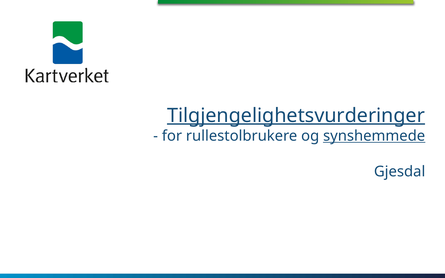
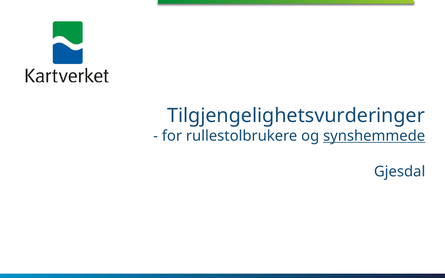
Tilgjengelighetsvurderinger underline: present -> none (296, 116)
